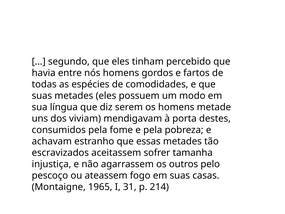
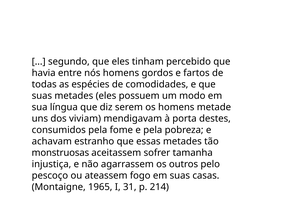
escravizados: escravizados -> monstruosas (60, 153)
